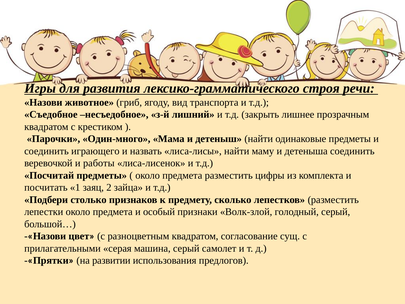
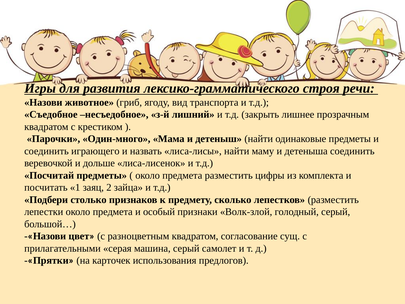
работы: работы -> дольше (99, 163)
развитии: развитии -> карточек (111, 260)
